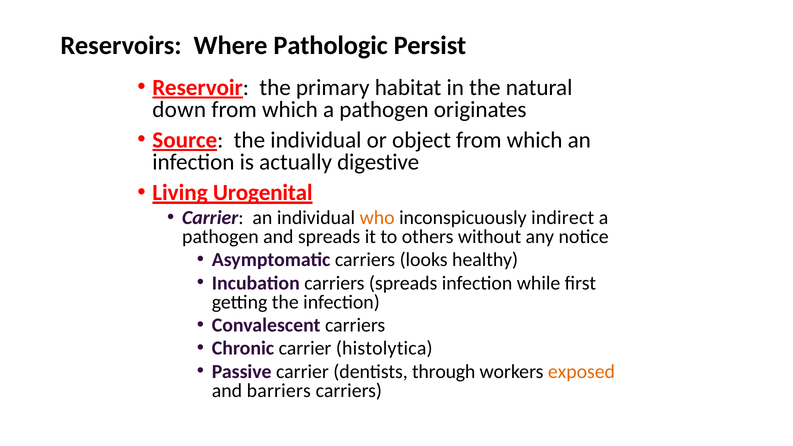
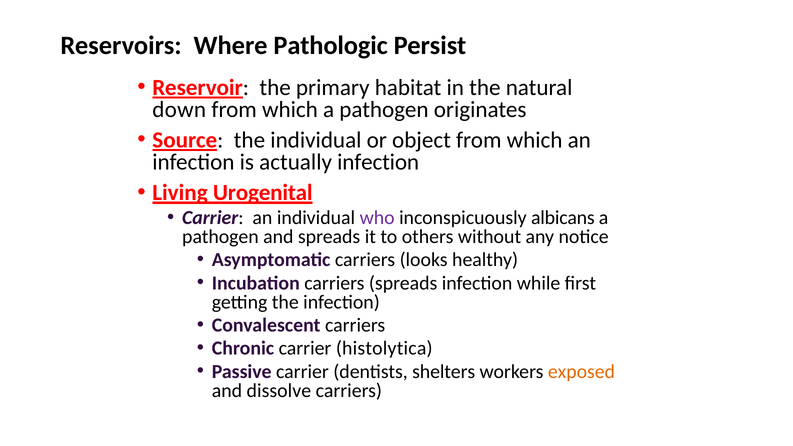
actually digestive: digestive -> infection (378, 162)
who colour: orange -> purple (377, 218)
indirect: indirect -> albicans (563, 218)
through: through -> shelters (444, 372)
barriers: barriers -> dissolve (279, 391)
